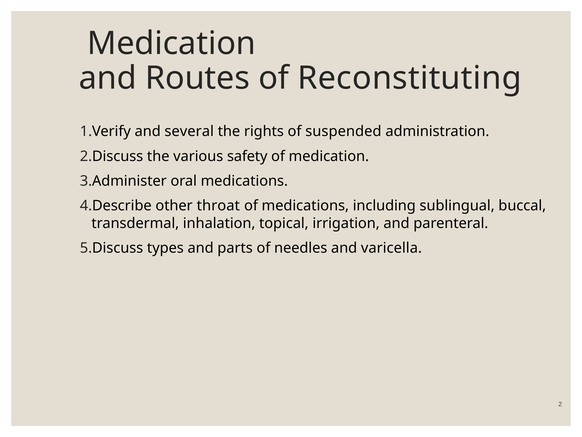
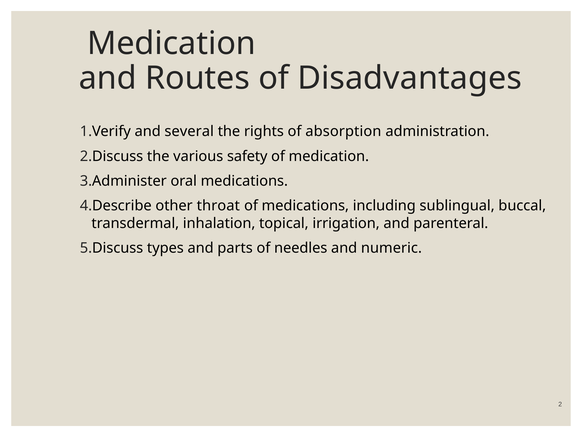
Reconstituting: Reconstituting -> Disadvantages (410, 78)
suspended: suspended -> absorption (343, 131)
varicella: varicella -> numeric (391, 248)
